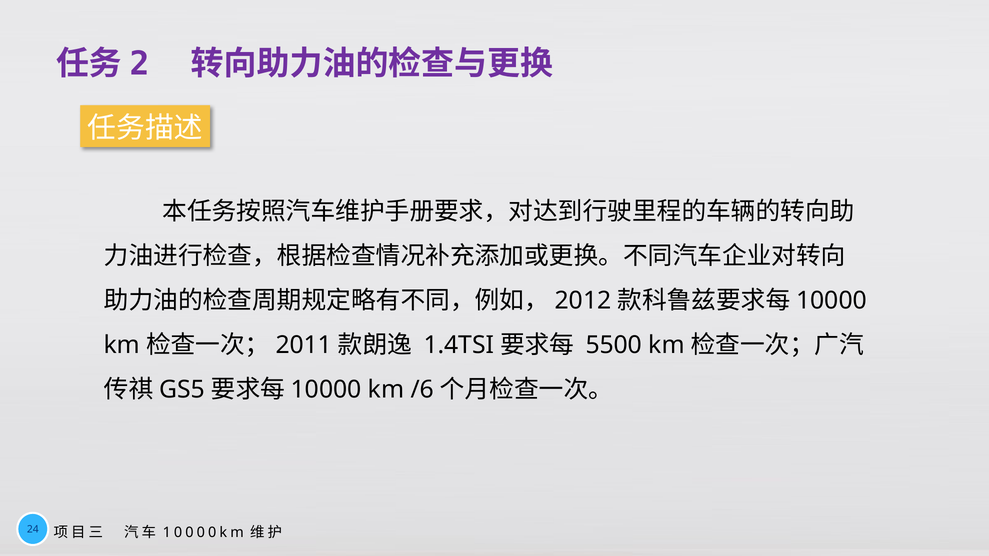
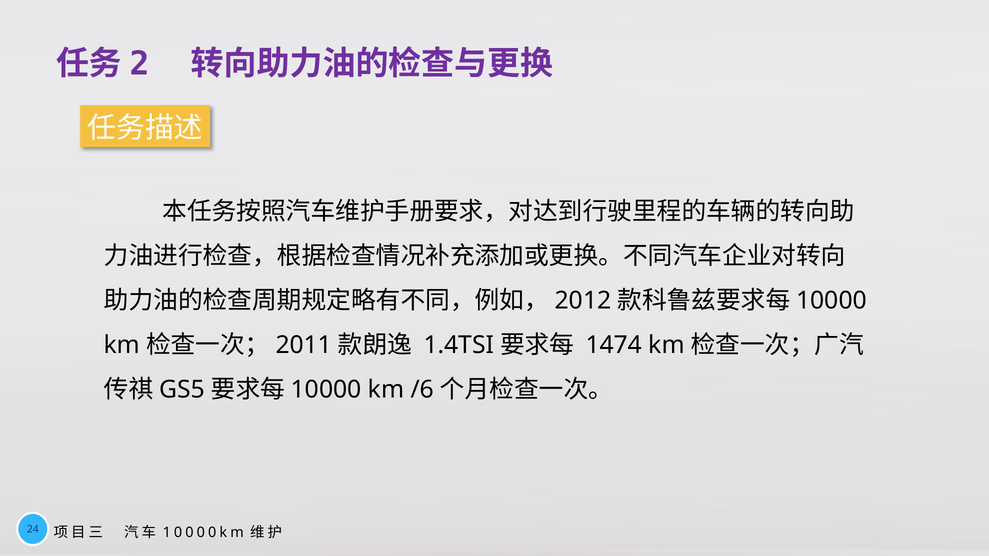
5500: 5500 -> 1474 (614, 345)
